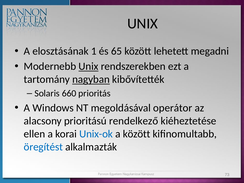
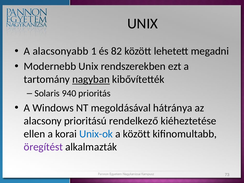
elosztásának: elosztásának -> alacsonyabb (60, 51)
65: 65 -> 82 (117, 51)
Unix underline: present -> none (89, 66)
660: 660 -> 940 (69, 93)
operátor: operátor -> hátránya (173, 108)
öregítést colour: blue -> purple (43, 147)
